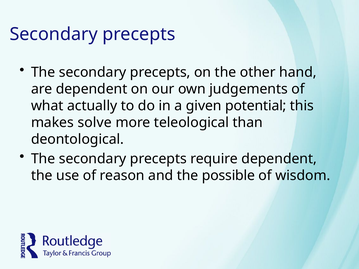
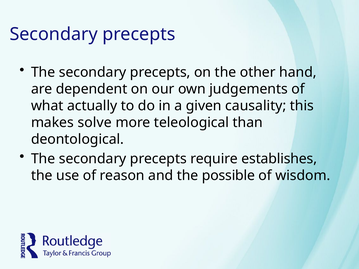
potential: potential -> causality (256, 106)
require dependent: dependent -> establishes (279, 159)
